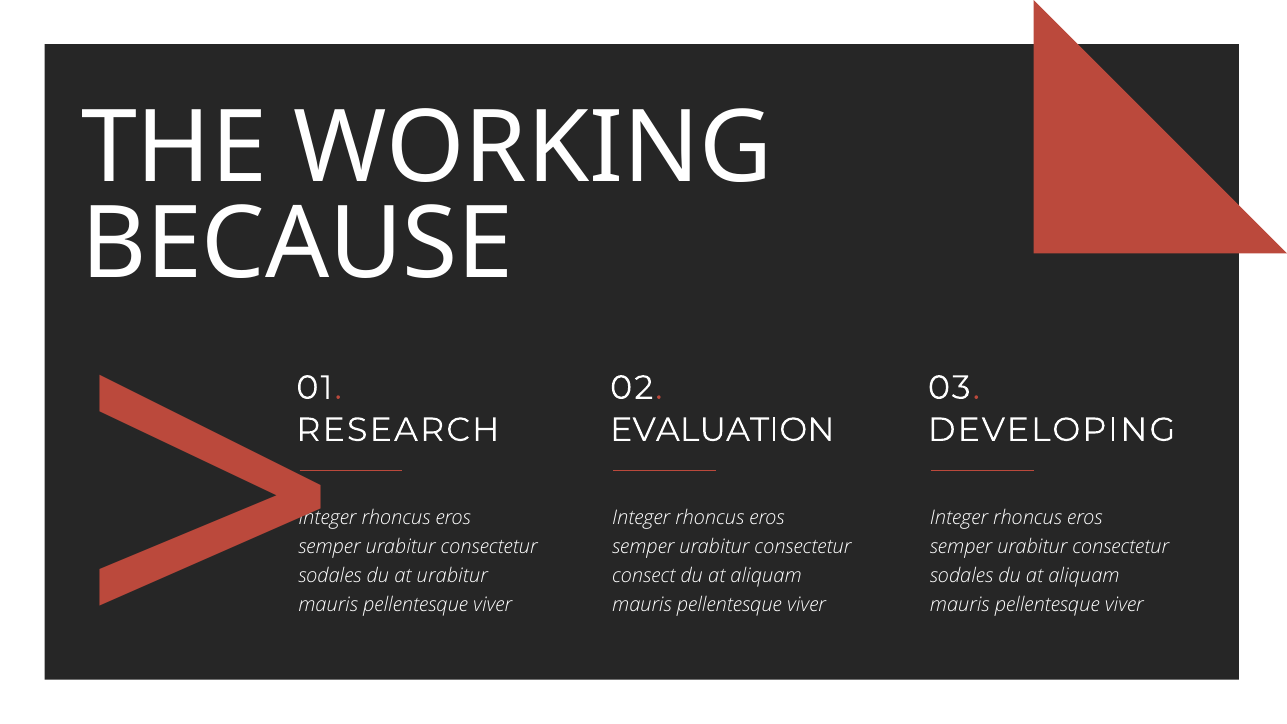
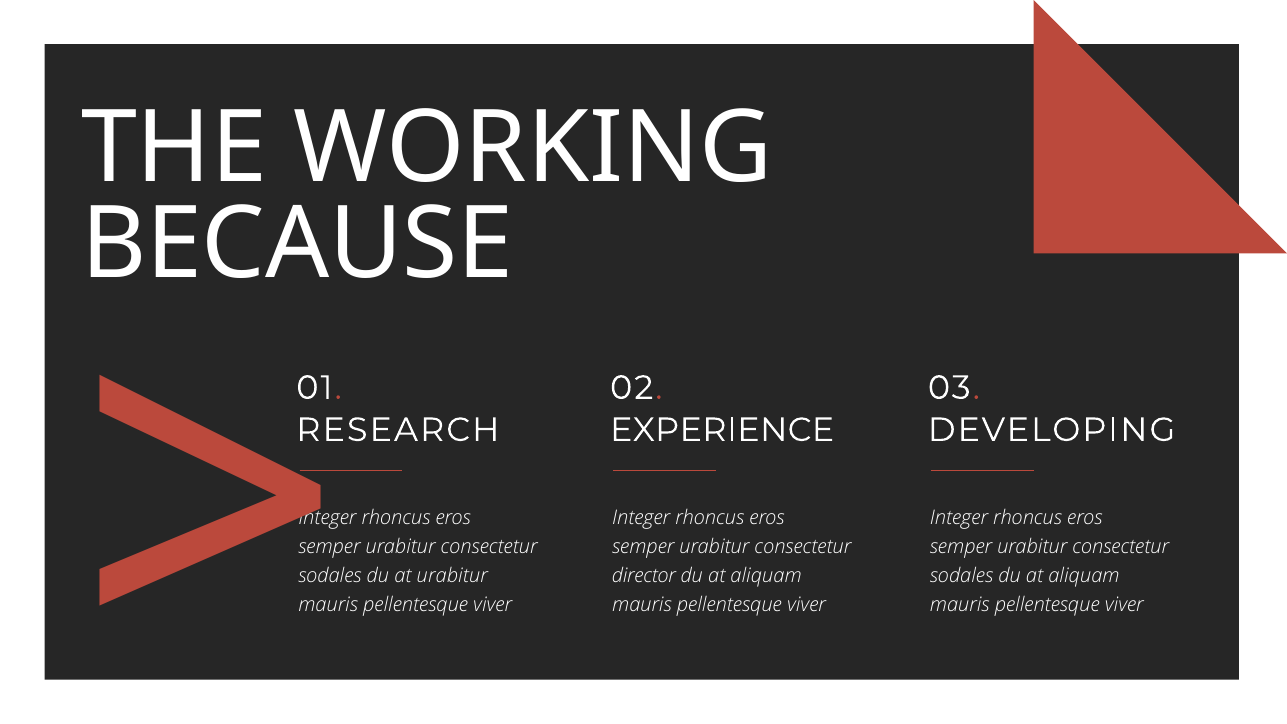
EVALUATION: EVALUATION -> EXPERIENCE (722, 430)
consect: consect -> director (644, 576)
